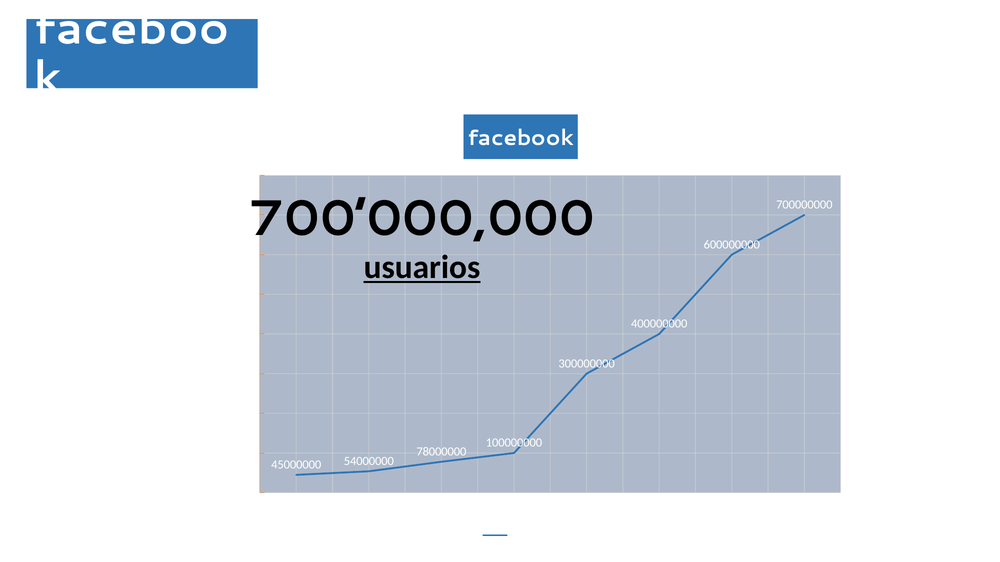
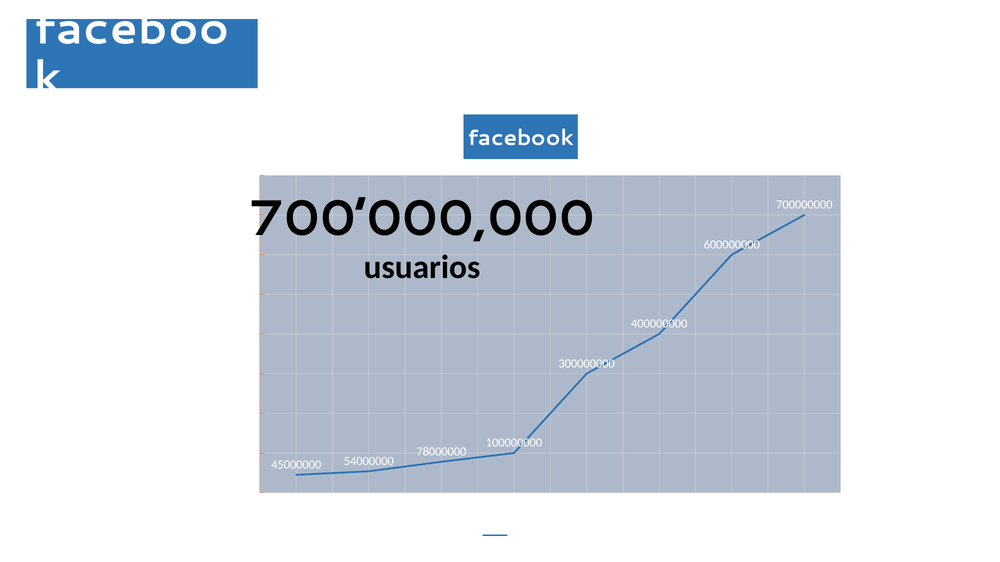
usuarios underline: present -> none (422, 268)
